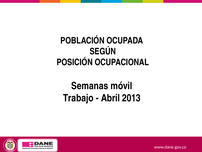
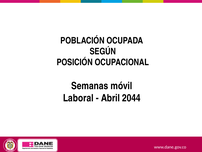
Trabajo: Trabajo -> Laboral (78, 98)
2013: 2013 -> 2044 (131, 98)
